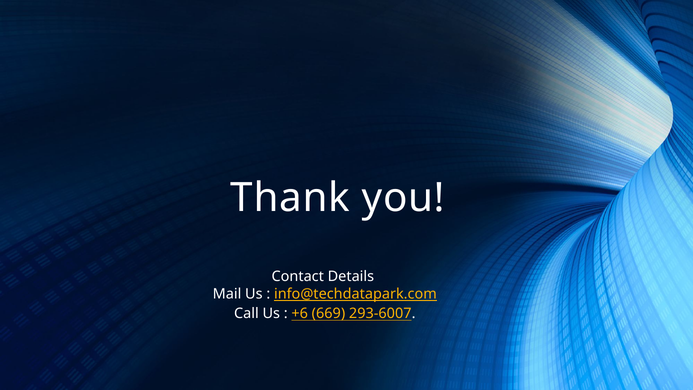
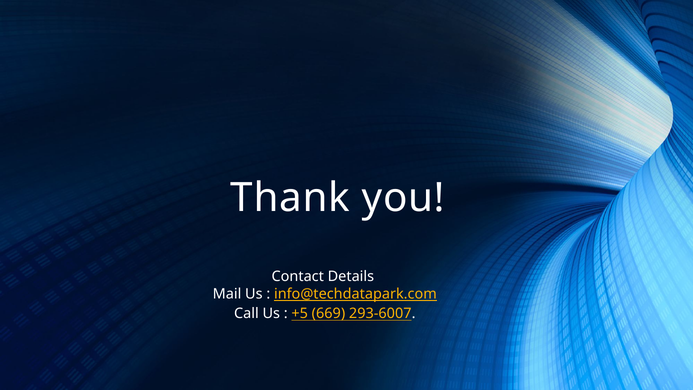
+6: +6 -> +5 (300, 314)
